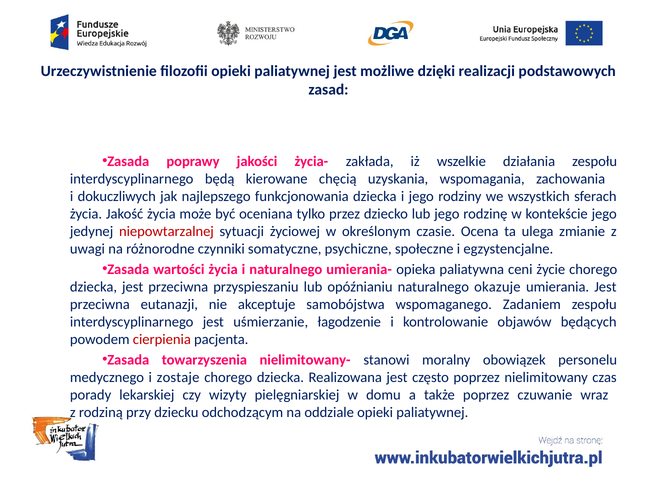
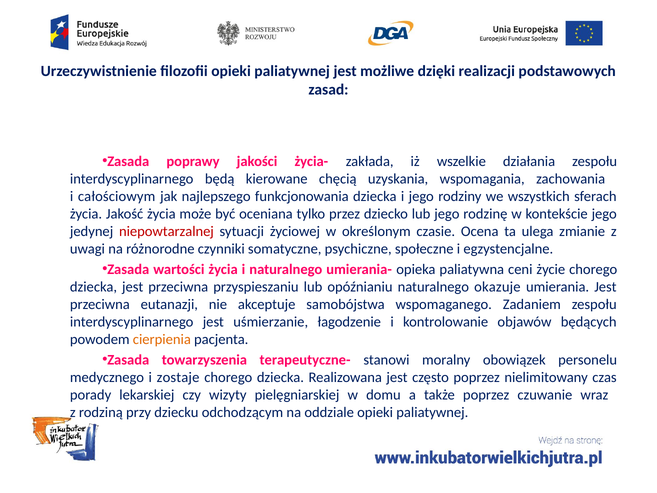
dokuczliwych: dokuczliwych -> całościowym (117, 196)
cierpienia colour: red -> orange (162, 339)
nielimitowany-: nielimitowany- -> terapeutyczne- (305, 360)
